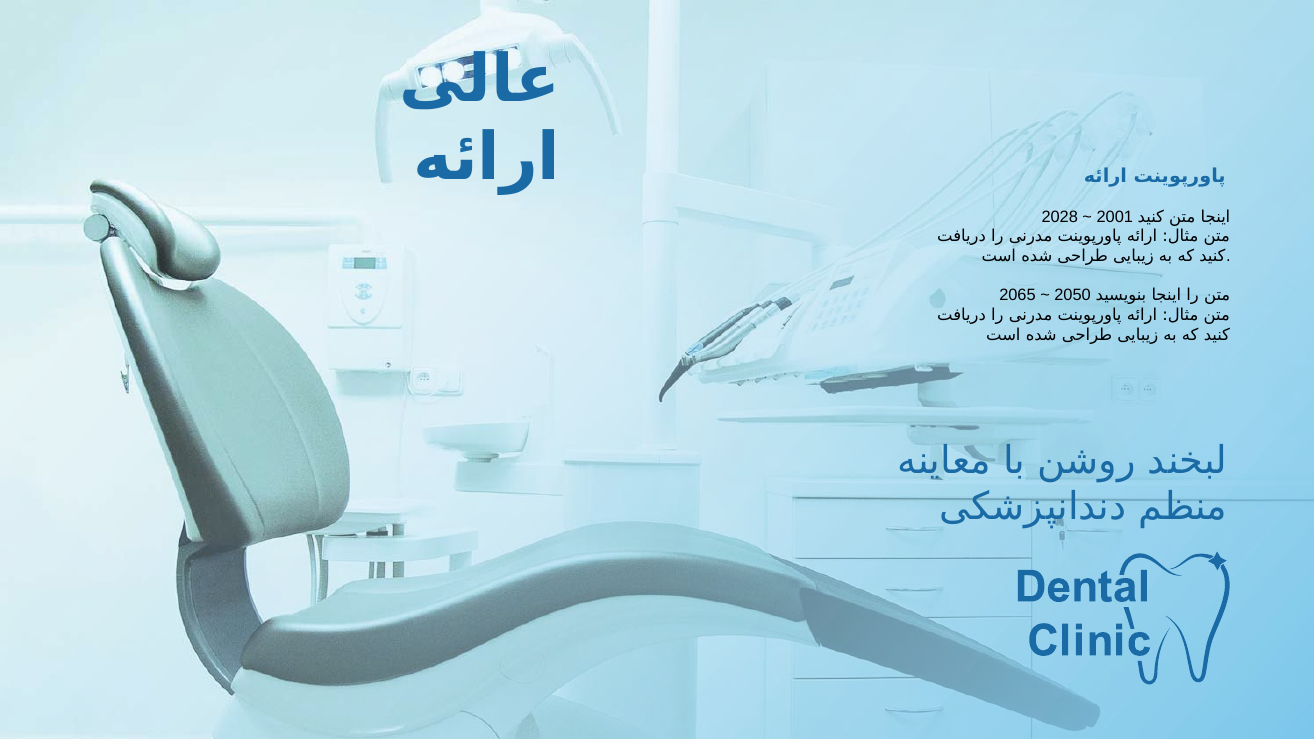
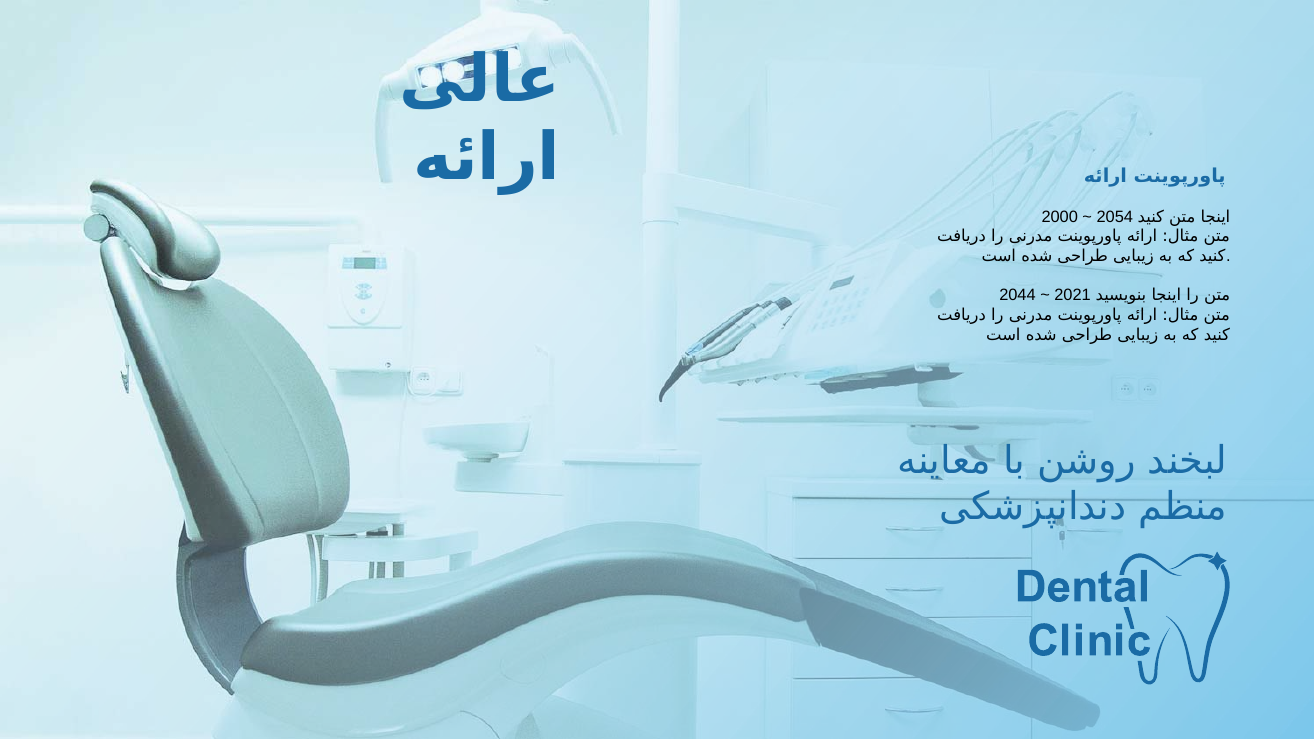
2028: 2028 -> 2000 (1060, 217)
2001: 2001 -> 2054 (1115, 217)
2065: 2065 -> 2044 (1017, 295)
2050: 2050 -> 2021 (1073, 295)
